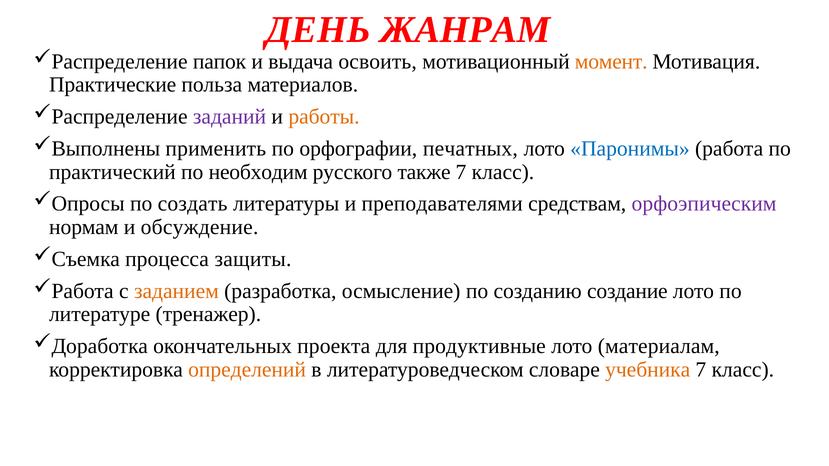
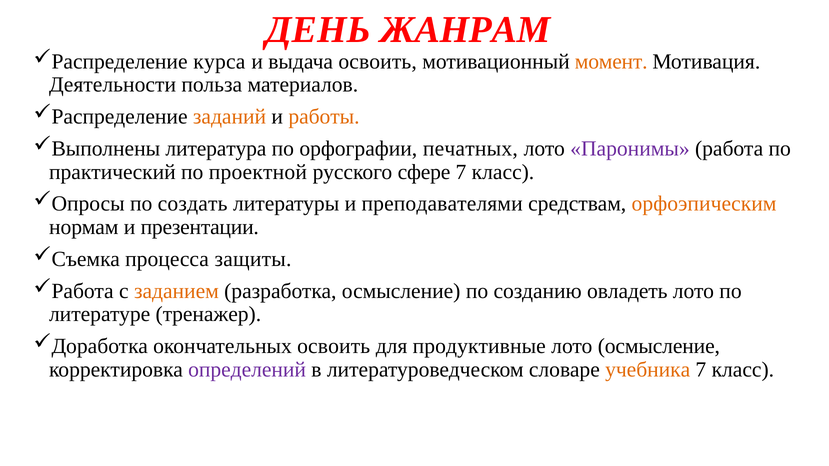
папок: папок -> курса (219, 62)
Практические: Практические -> Деятельности (113, 85)
заданий colour: purple -> orange (230, 117)
применить: применить -> литература (216, 149)
Паронимы colour: blue -> purple (630, 149)
необходим: необходим -> проектной (258, 172)
также: также -> сфере (424, 172)
орфоэпическим colour: purple -> orange (704, 204)
обсуждение: обсуждение -> презентации (200, 227)
создание: создание -> овладеть (627, 291)
окончательных проекта: проекта -> освоить (334, 346)
лото материалам: материалам -> осмысление (659, 346)
определений colour: orange -> purple (247, 370)
